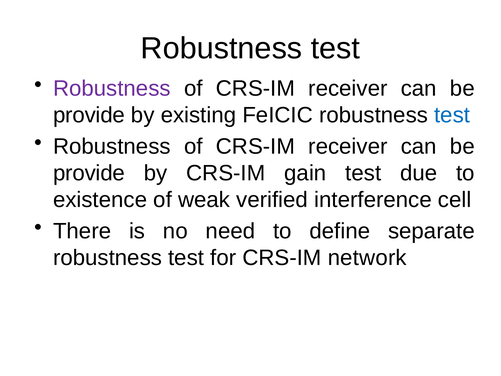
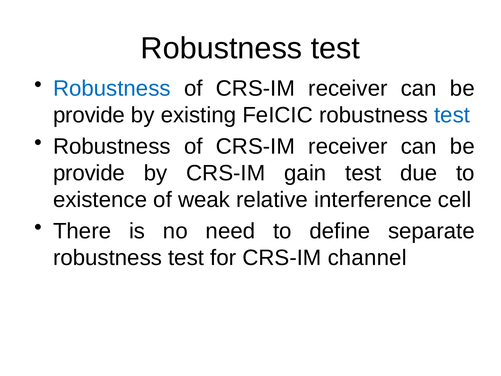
Robustness colour: purple -> blue (112, 88)
verified: verified -> relative (272, 200)
network: network -> channel (367, 258)
